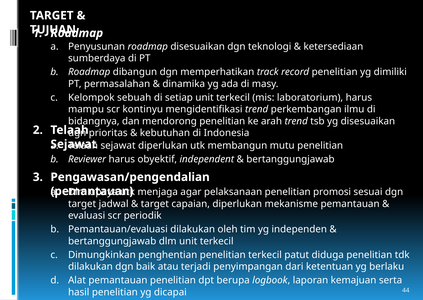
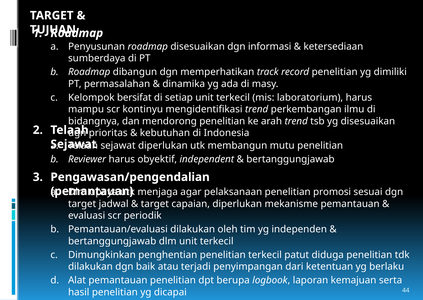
teknologi: teknologi -> informasi (270, 46)
sebuah: sebuah -> bersifat (134, 97)
